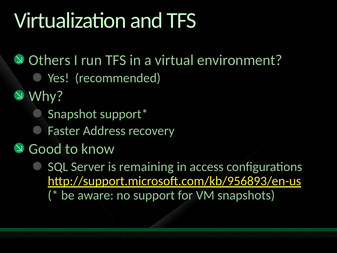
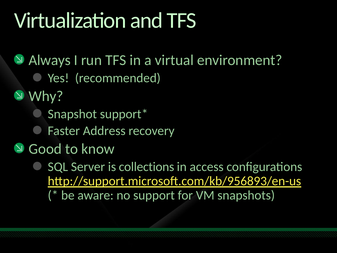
Others: Others -> Always (50, 60)
remaining: remaining -> collections (147, 167)
